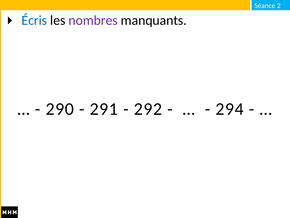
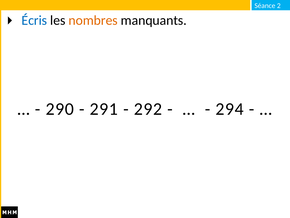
nombres colour: purple -> orange (93, 20)
